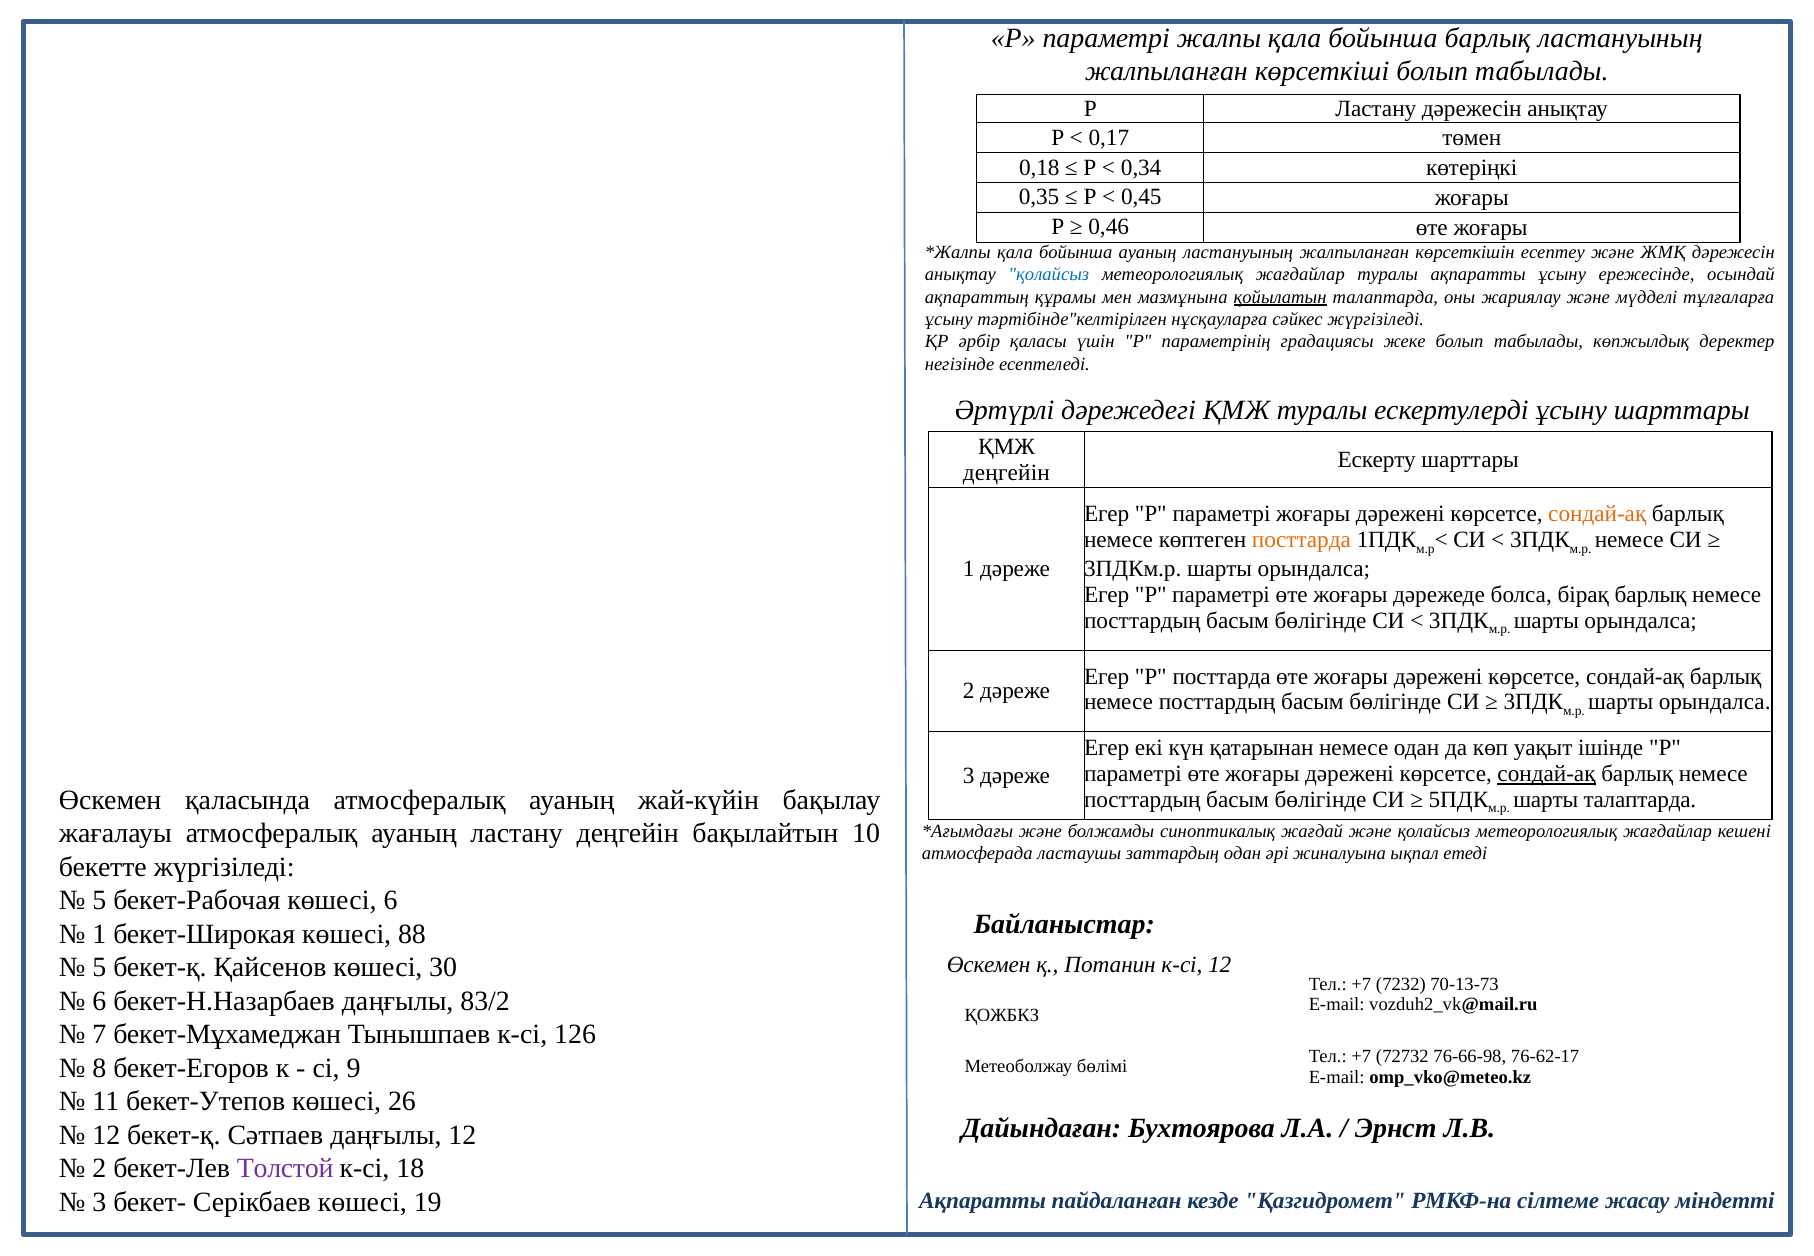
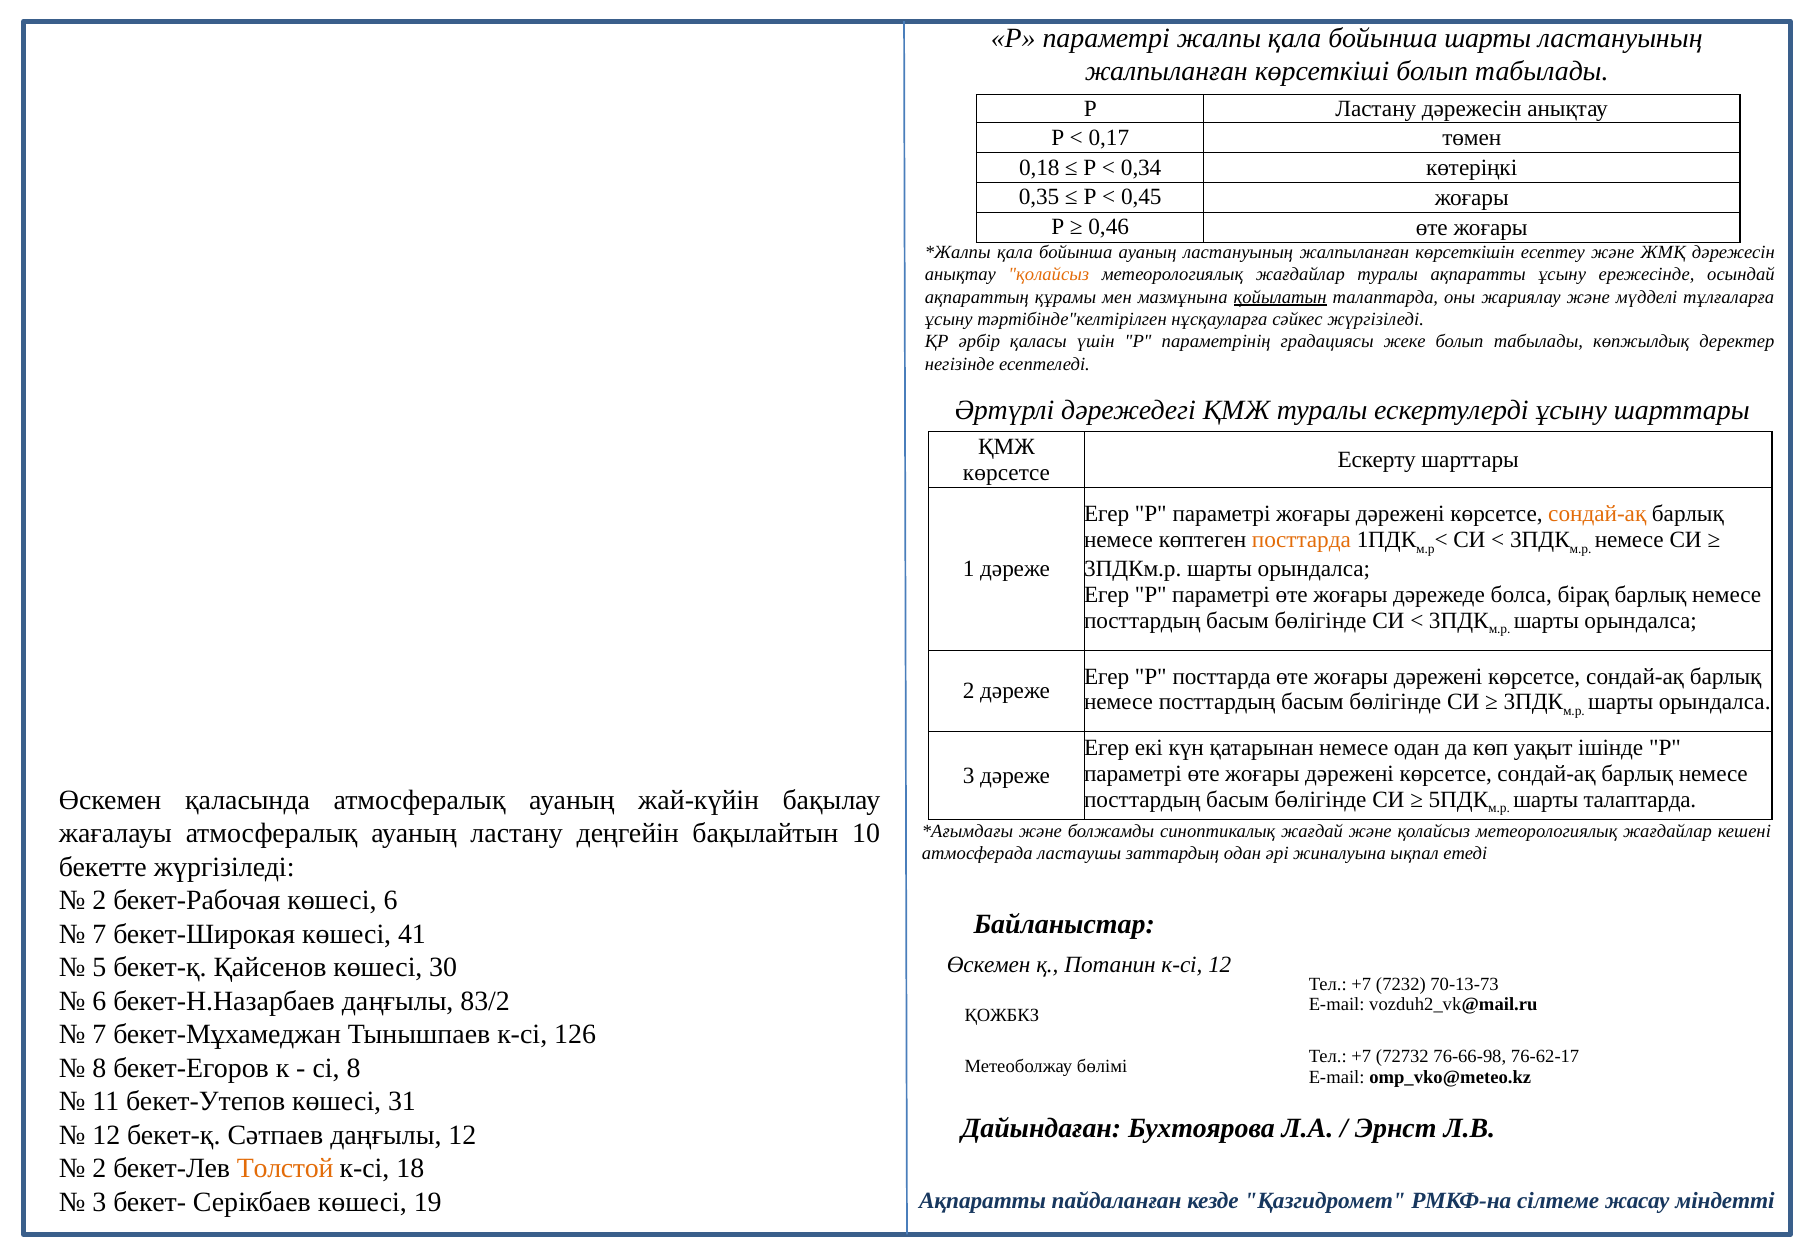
бойынша барлық: барлық -> шарты (1488, 38)
қолайсыз colour: blue -> orange (1049, 275)
деңгейін: деңгейін -> көрсетсе (1006, 473)
сондай-ақ underline: present -> none (1547, 774)
5: 5 -> 2 (99, 900)
1: 1 -> 7 (99, 934)
88: 88 -> 41 (412, 934)
сі 9: 9 -> 8 (353, 1068)
26: 26 -> 31 (402, 1101)
Толстой colour: purple -> orange (285, 1168)
